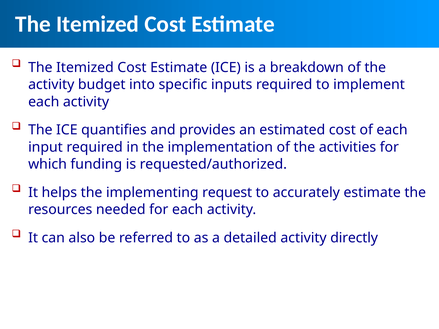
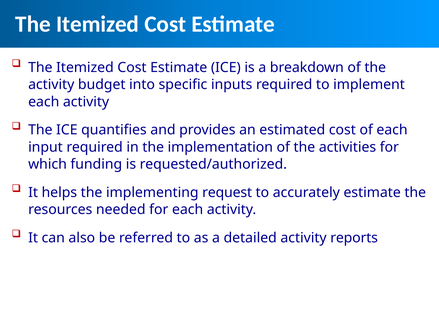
directly: directly -> reports (354, 238)
